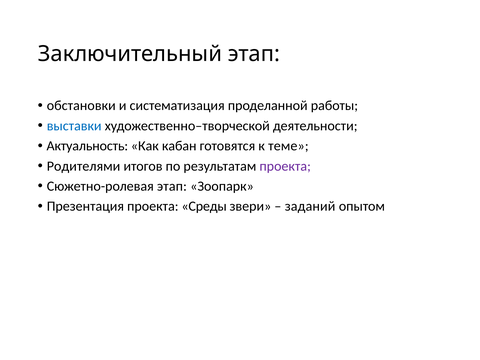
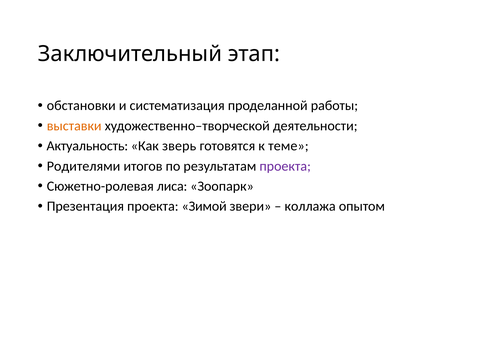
выставки colour: blue -> orange (74, 126)
кабан: кабан -> зверь (179, 146)
Сюжетно-ролевая этап: этап -> лиса (172, 186)
Среды: Среды -> Зимой (204, 206)
заданий: заданий -> коллажа (310, 206)
